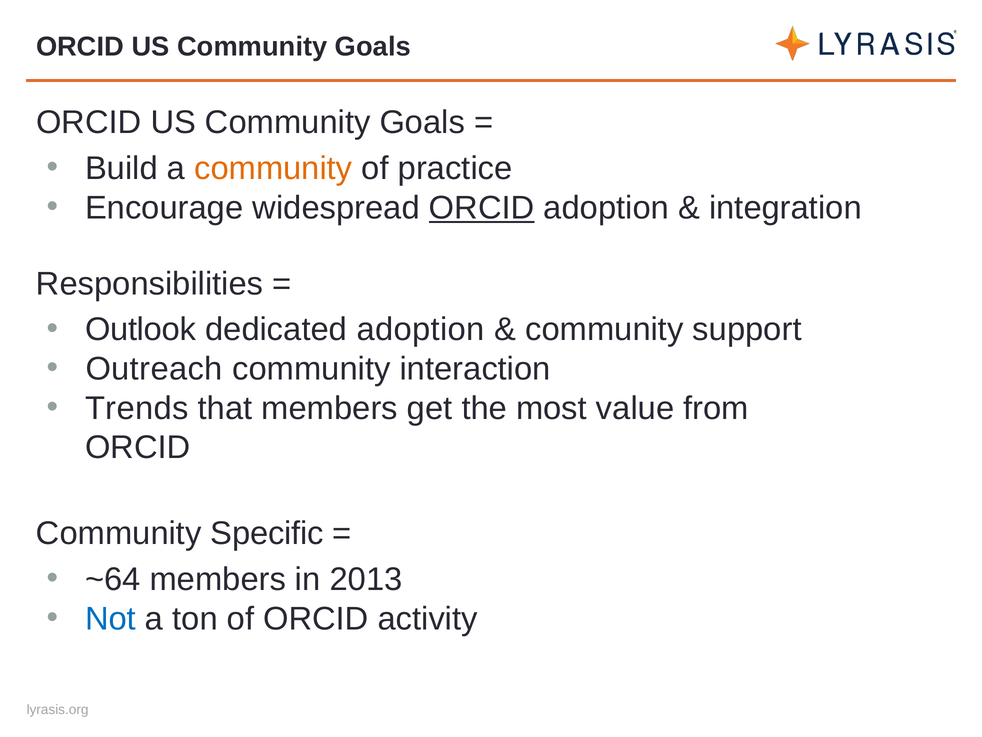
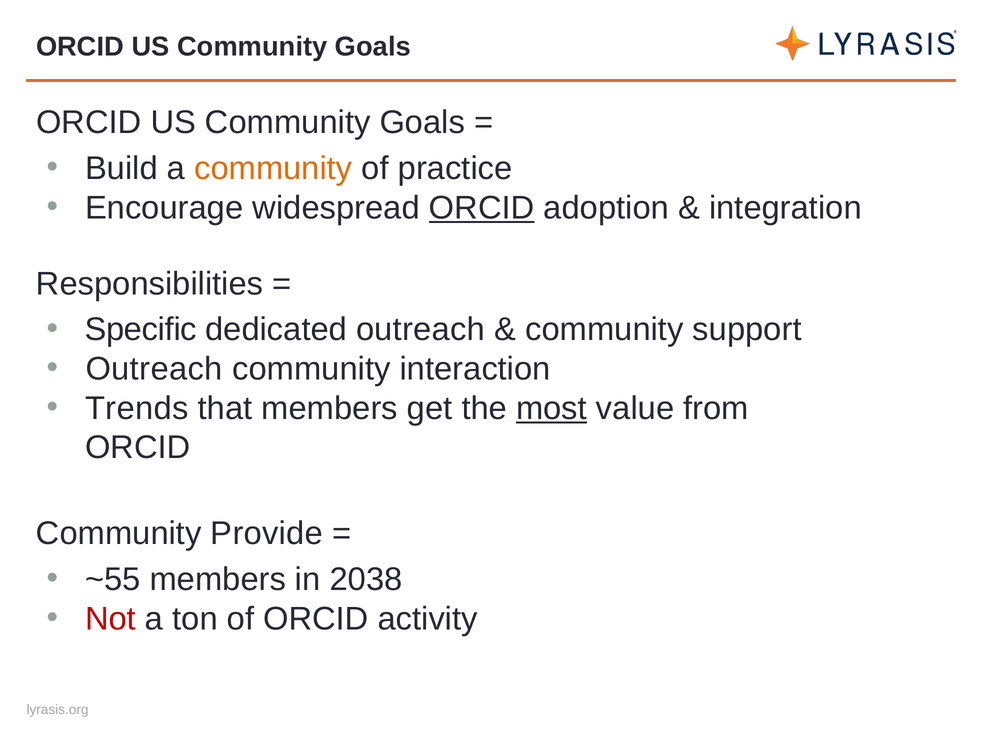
Outlook: Outlook -> Specific (141, 329)
dedicated adoption: adoption -> outreach (420, 329)
most underline: none -> present (551, 408)
Specific: Specific -> Provide (267, 533)
~64: ~64 -> ~55 (113, 579)
2013: 2013 -> 2038 (366, 579)
Not colour: blue -> red (111, 618)
